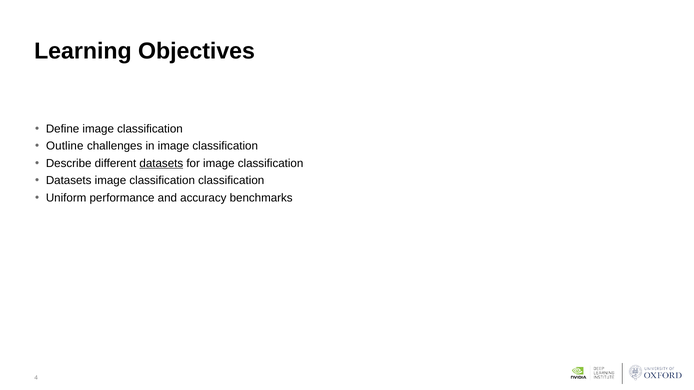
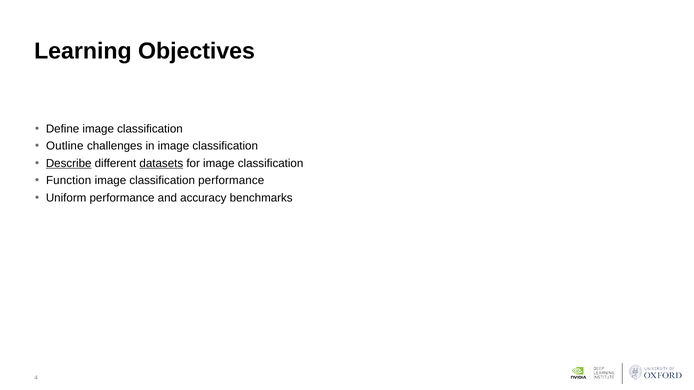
Describe underline: none -> present (69, 163)
Datasets: Datasets -> Function (69, 181)
classification classification: classification -> performance (231, 181)
